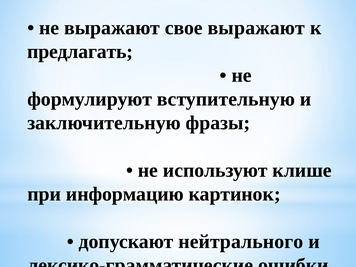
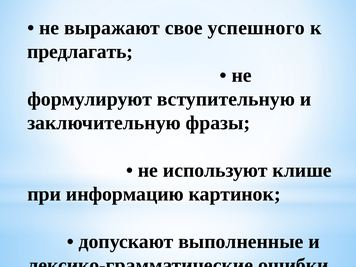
свое выражают: выражают -> успешного (256, 28)
нейтрального: нейтрального -> выполненные (241, 241)
